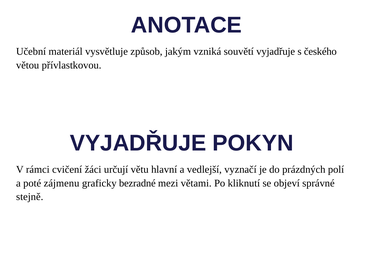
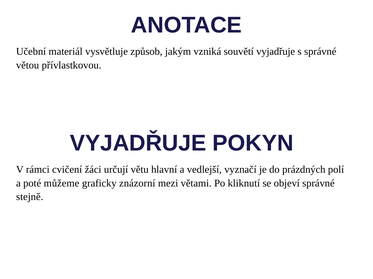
s českého: českého -> správné (320, 52)
zájmenu: zájmenu -> můžeme (62, 184)
bezradné: bezradné -> znázorní (137, 184)
